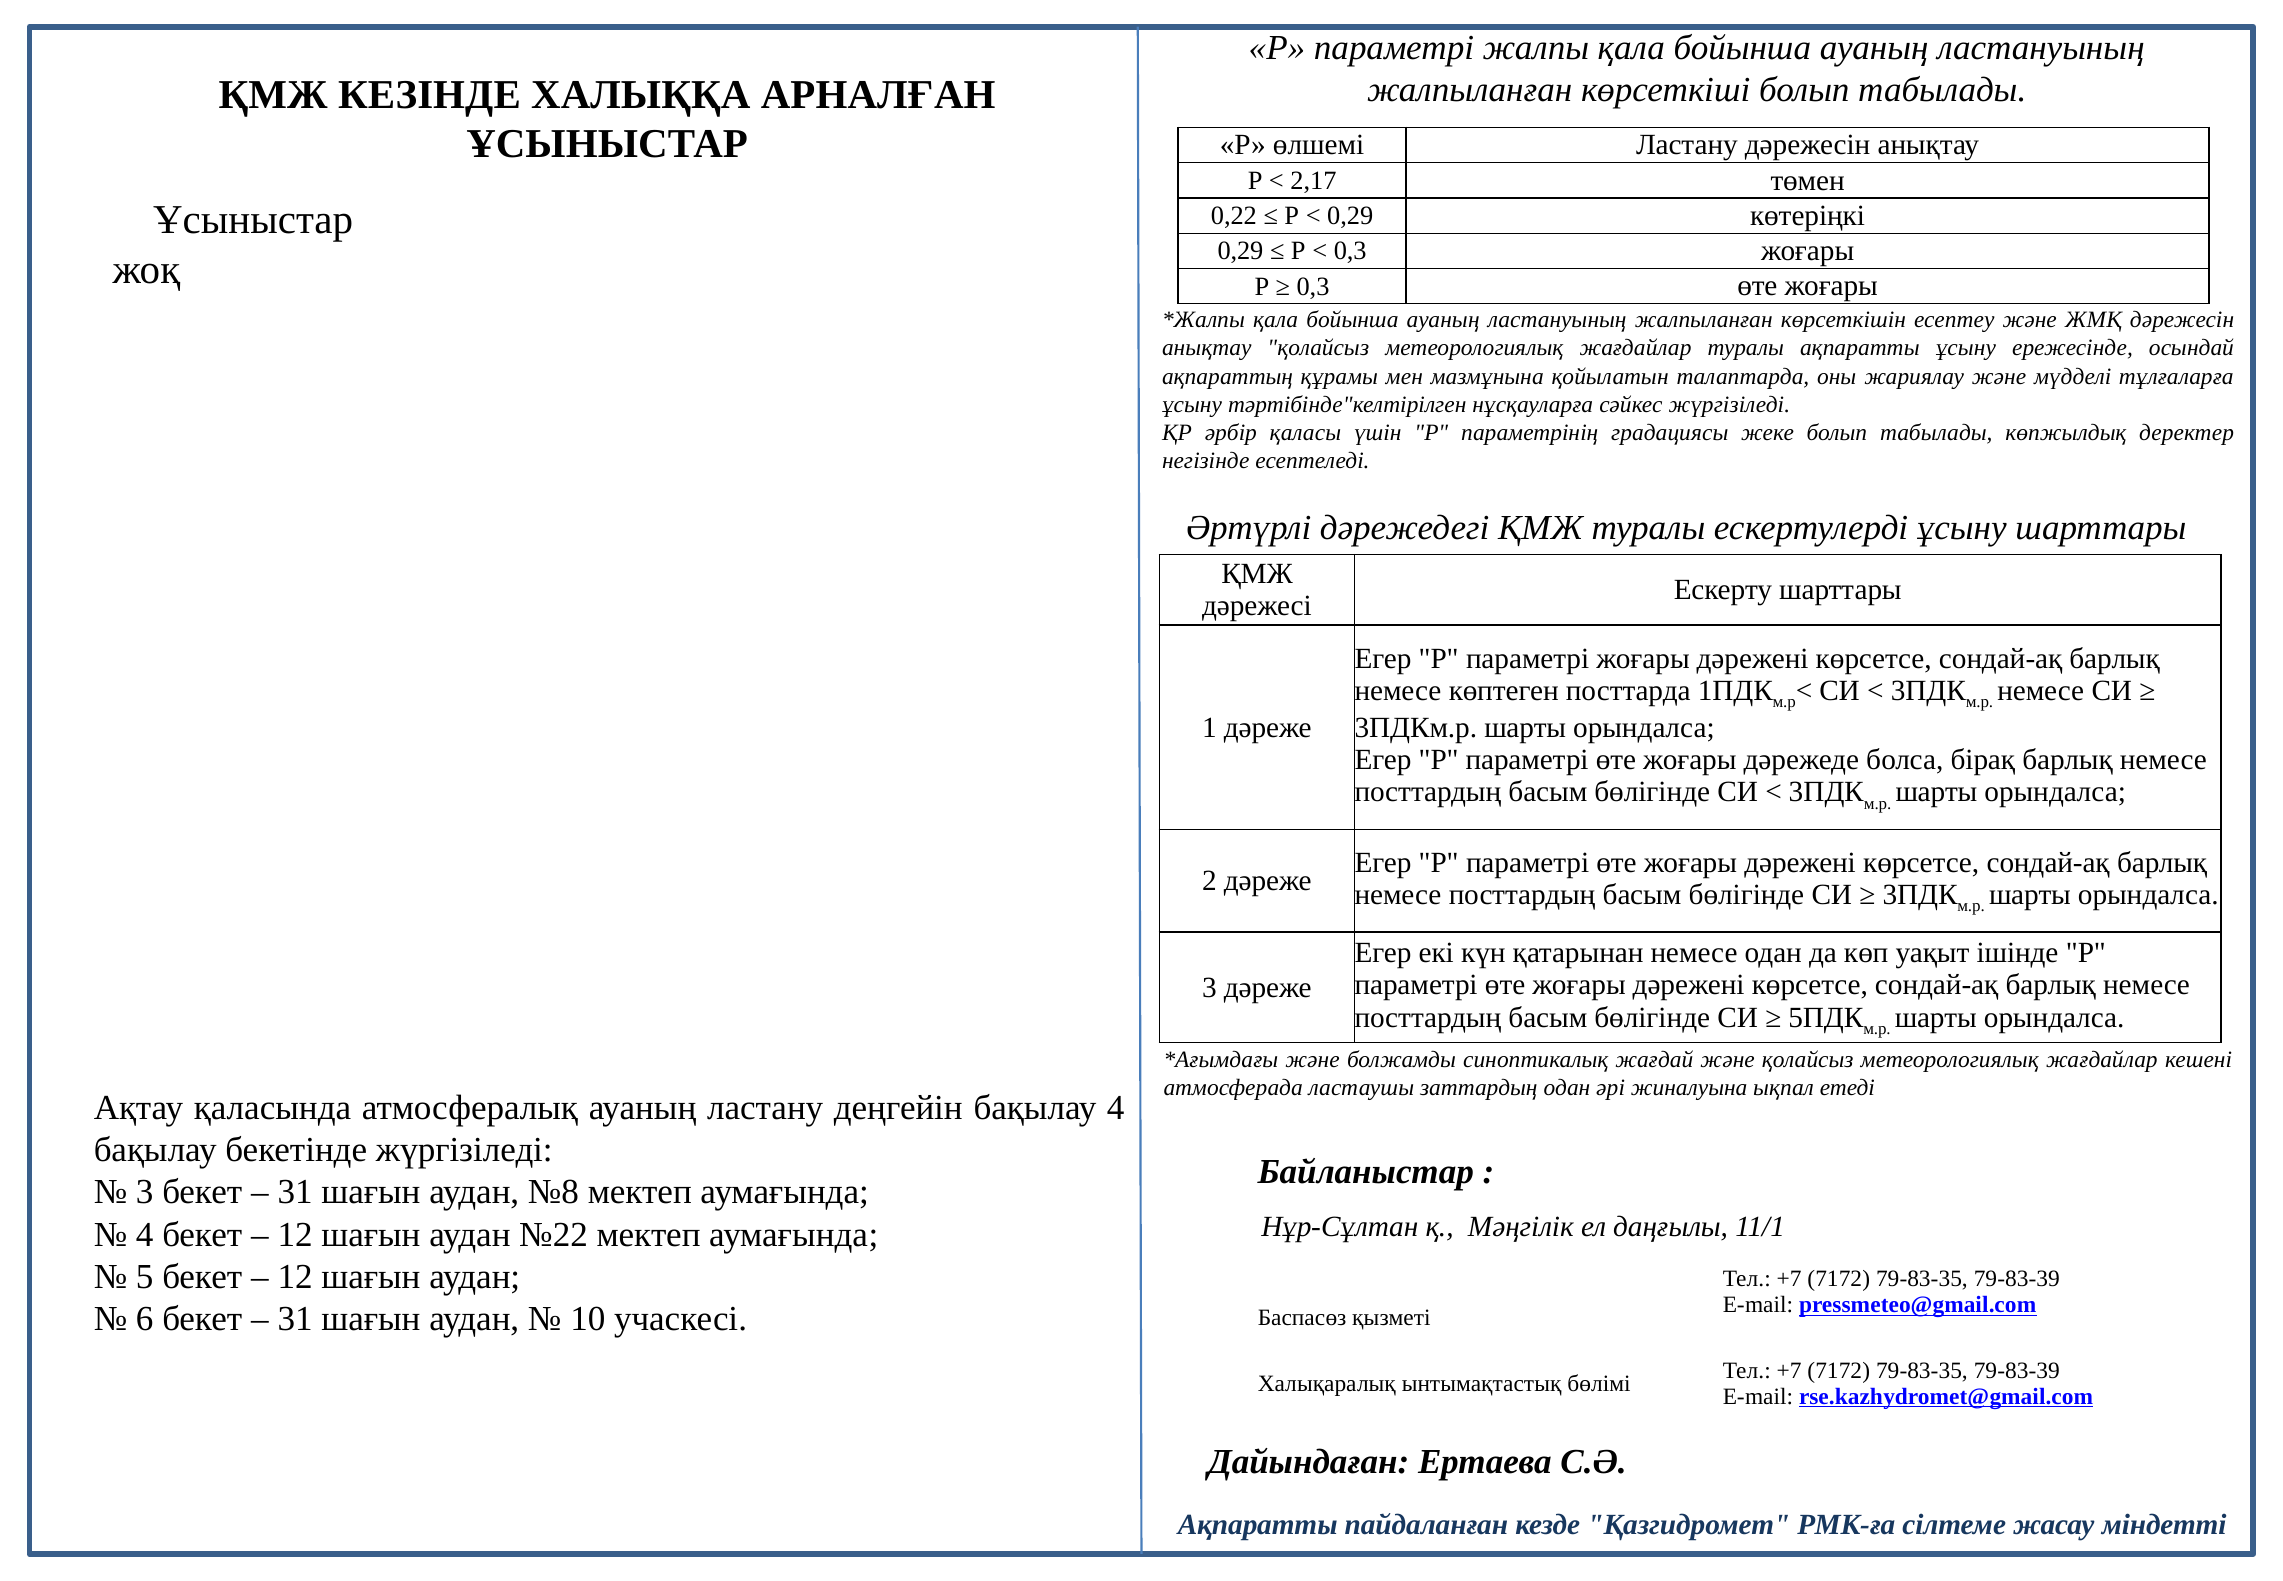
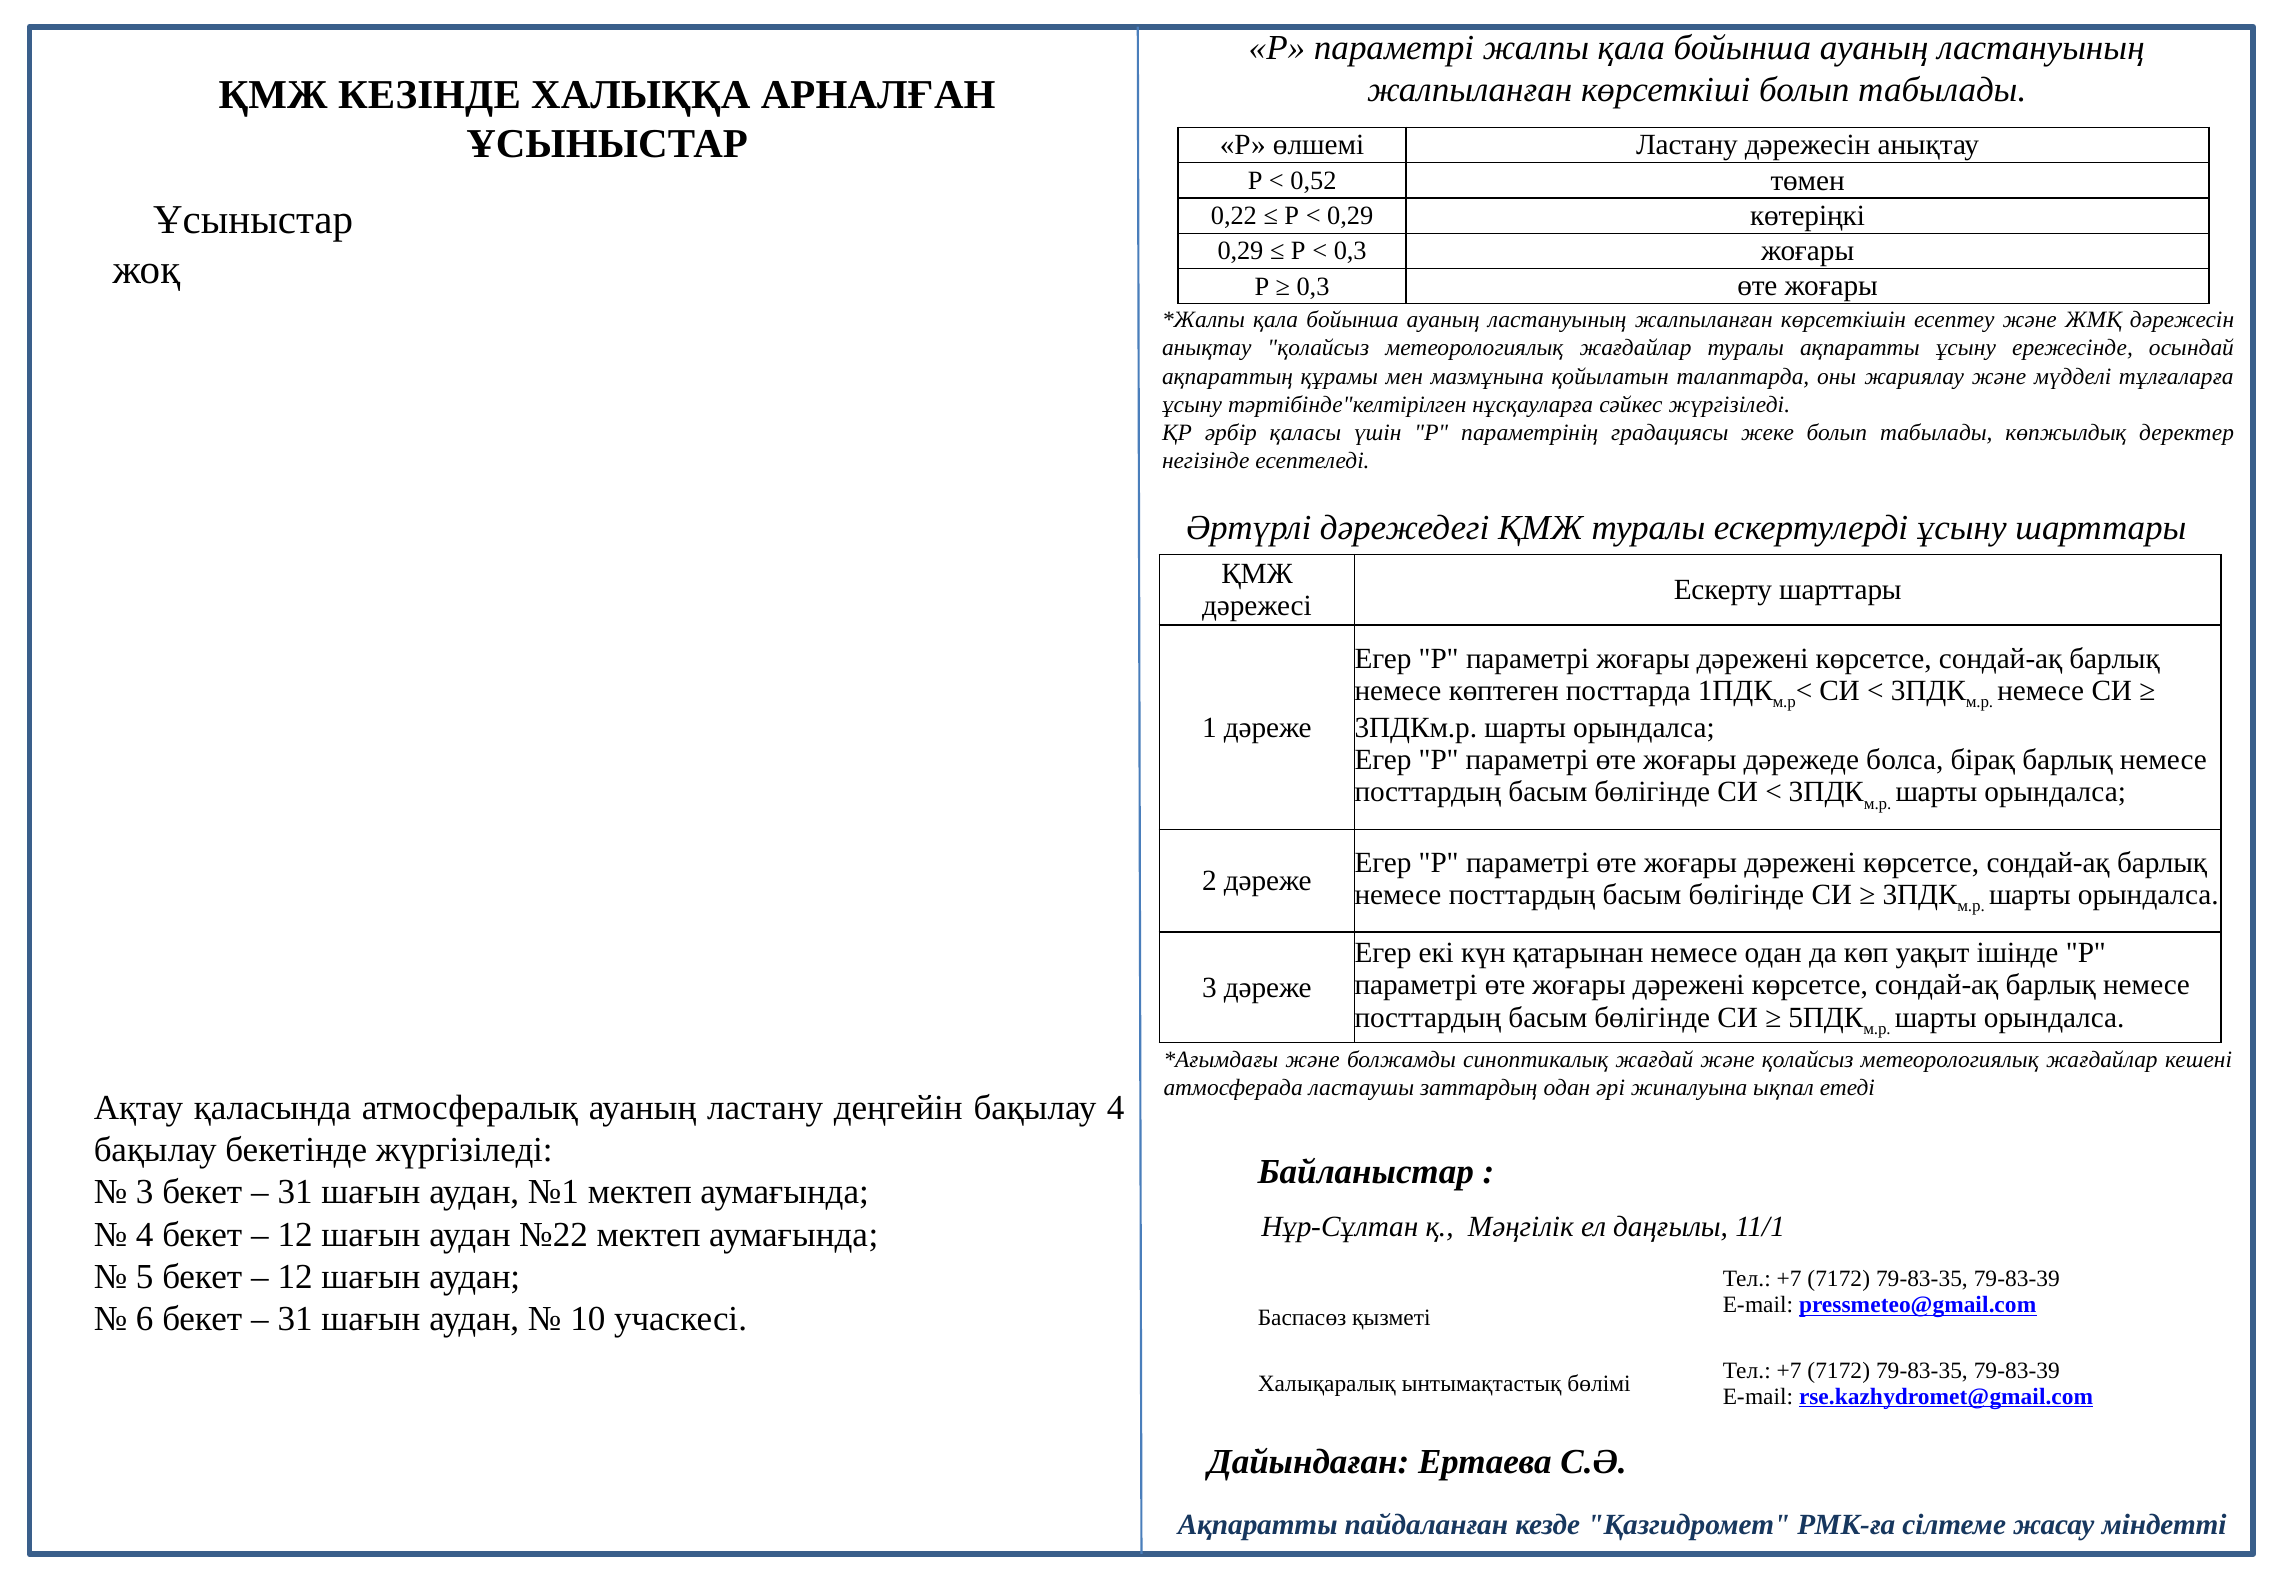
2,17: 2,17 -> 0,52 (1314, 180)
№8: №8 -> №1 (553, 1192)
